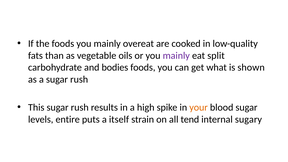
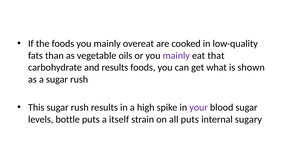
split: split -> that (216, 56)
and bodies: bodies -> results (115, 67)
your colour: orange -> purple (199, 107)
entire: entire -> bottle (68, 119)
all tend: tend -> puts (190, 119)
